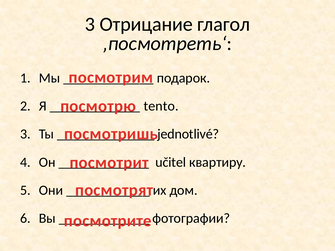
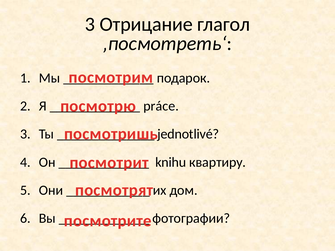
tento: tento -> práce (161, 106)
učitel: učitel -> knihu (171, 162)
